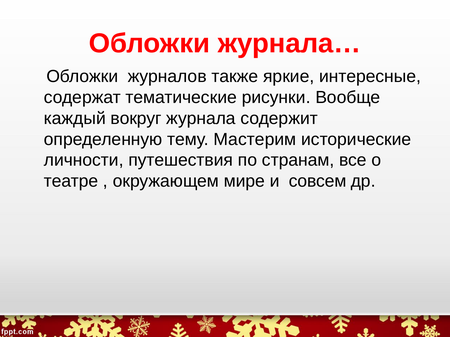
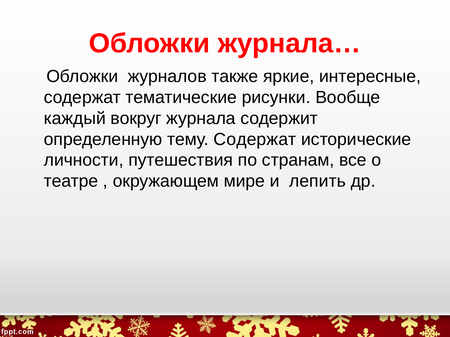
тему Мастерим: Мастерим -> Содержат (255, 139)
совсем: совсем -> лепить (318, 181)
